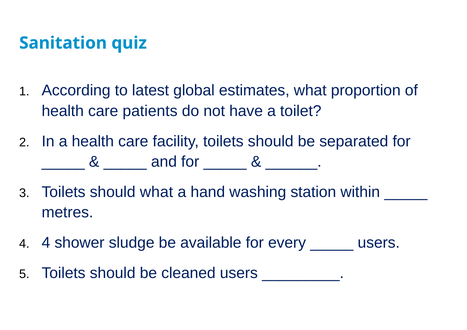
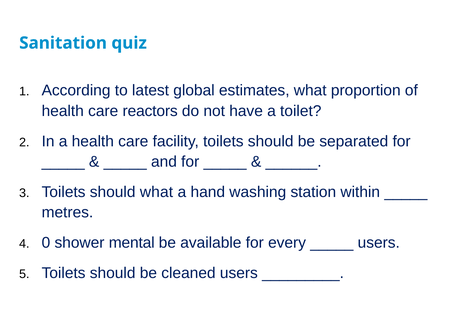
patients: patients -> reactors (150, 111)
4: 4 -> 0 (46, 243)
sludge: sludge -> mental (132, 243)
